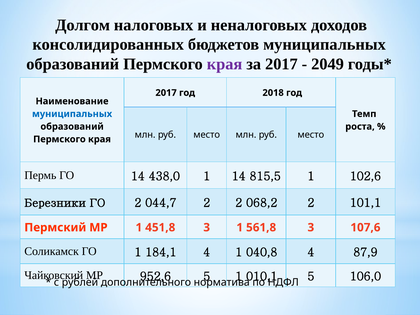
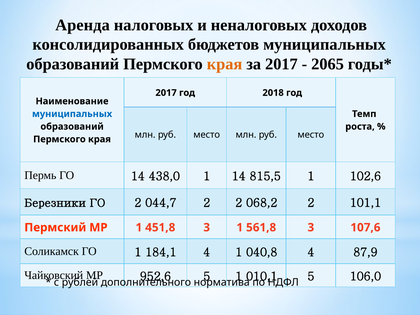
Долгом: Долгом -> Аренда (83, 25)
края colour: purple -> orange (225, 64)
2049: 2049 -> 2065 (328, 64)
